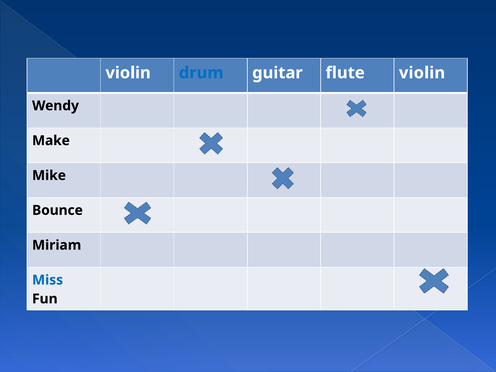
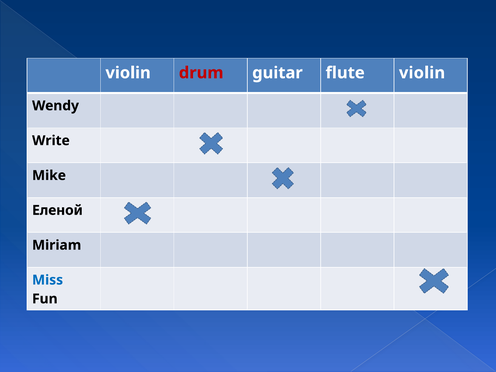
drum colour: blue -> red (201, 73)
Make: Make -> Write (51, 141)
Bounce: Bounce -> Еленой (57, 210)
